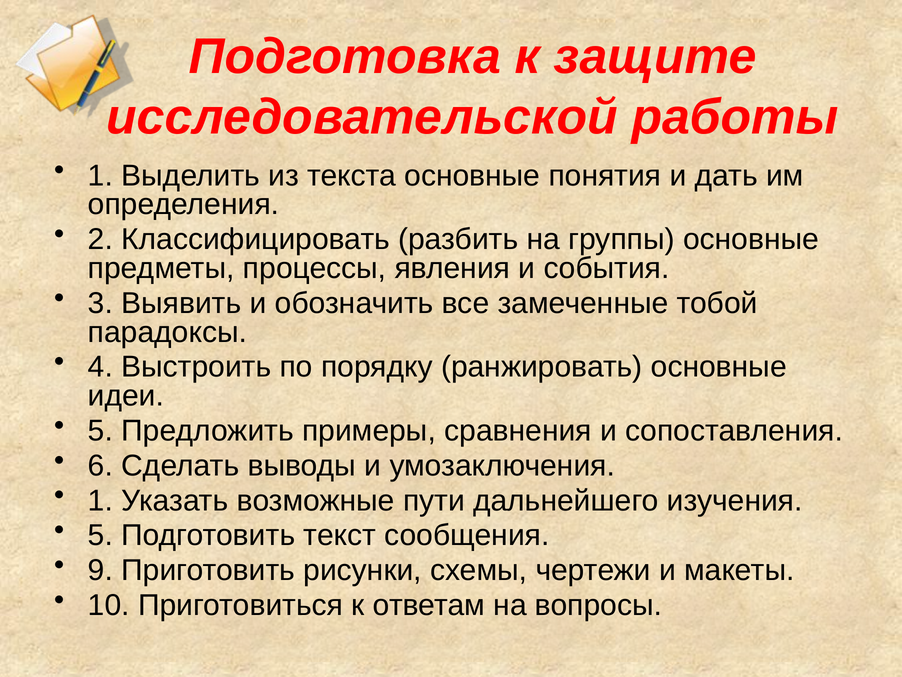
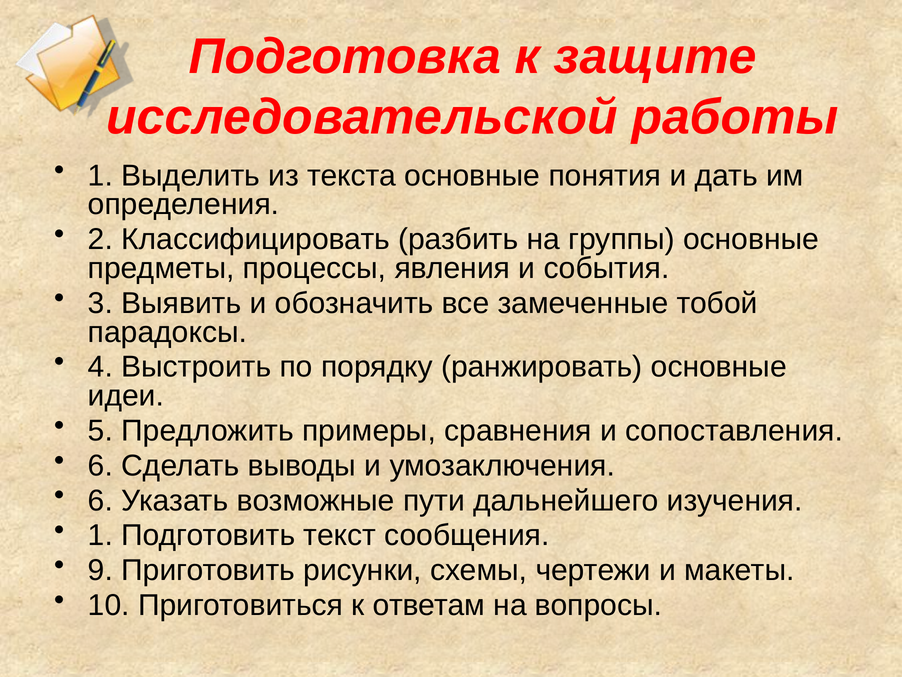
1: 1 -> 6 (100, 500)
5: 5 -> 1 (100, 535)
